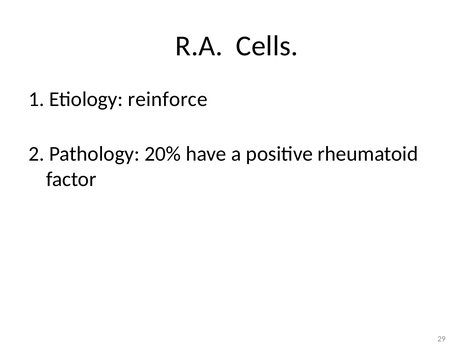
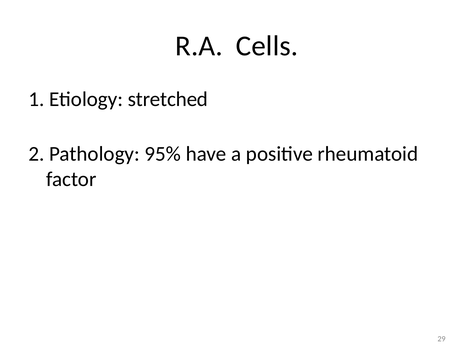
reinforce: reinforce -> stretched (168, 99)
20%: 20% -> 95% (163, 154)
